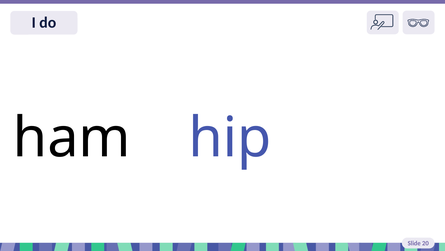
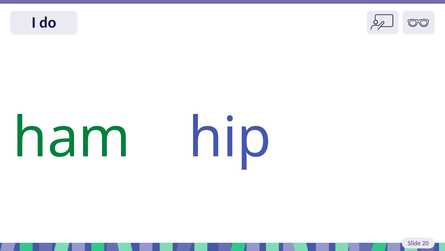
ham colour: black -> green (72, 138)
